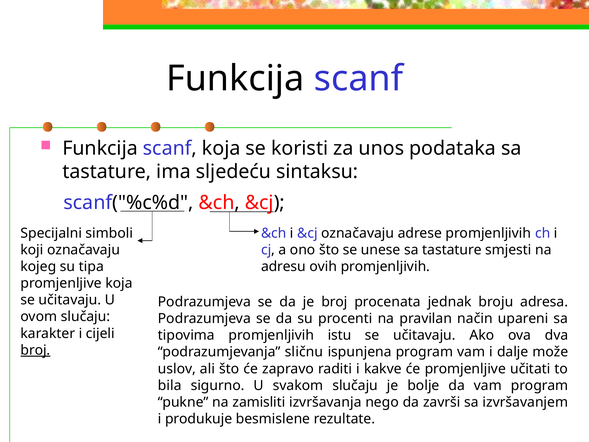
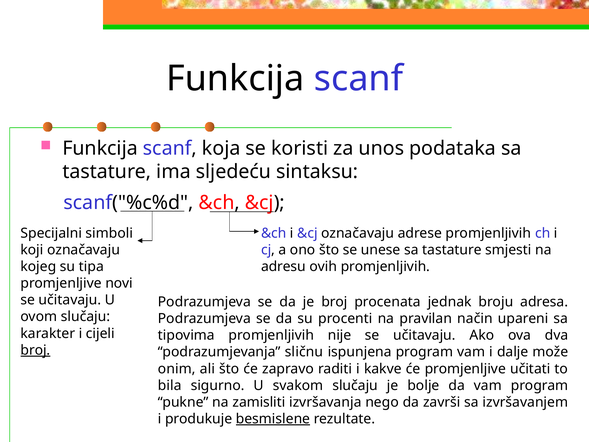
promjenljive koja: koja -> novi (119, 283)
istu: istu -> nije (340, 335)
uslov: uslov -> onim (177, 369)
besmislene underline: none -> present (273, 419)
